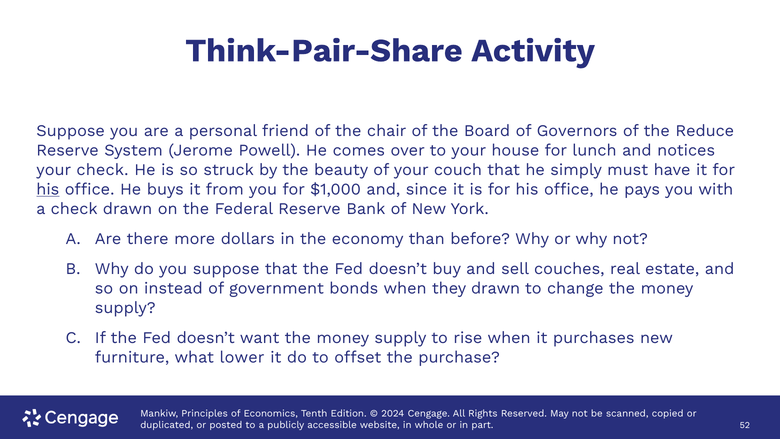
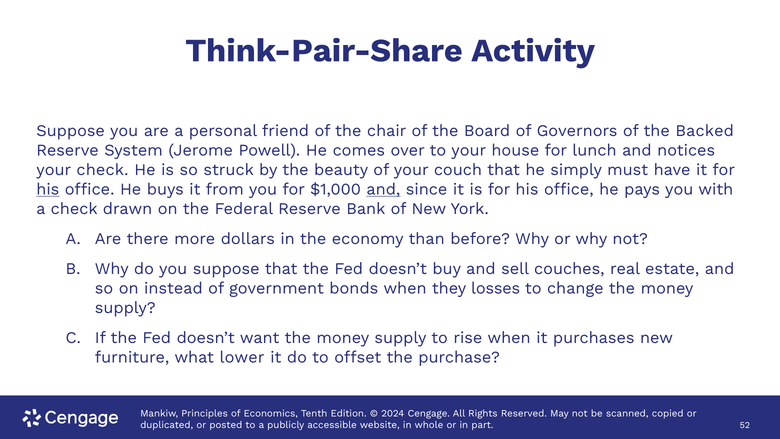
Reduce: Reduce -> Backed (705, 131)
and underline: none -> present (383, 189)
they drawn: drawn -> losses (496, 288)
